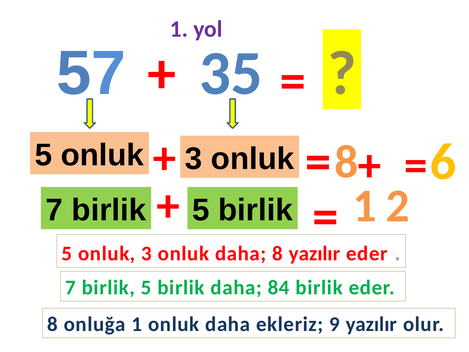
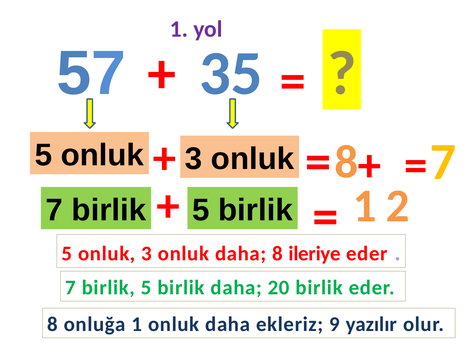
6: 6 -> 7 (443, 162)
8 yazılır: yazılır -> ileriye (315, 253)
84: 84 -> 20 (279, 287)
